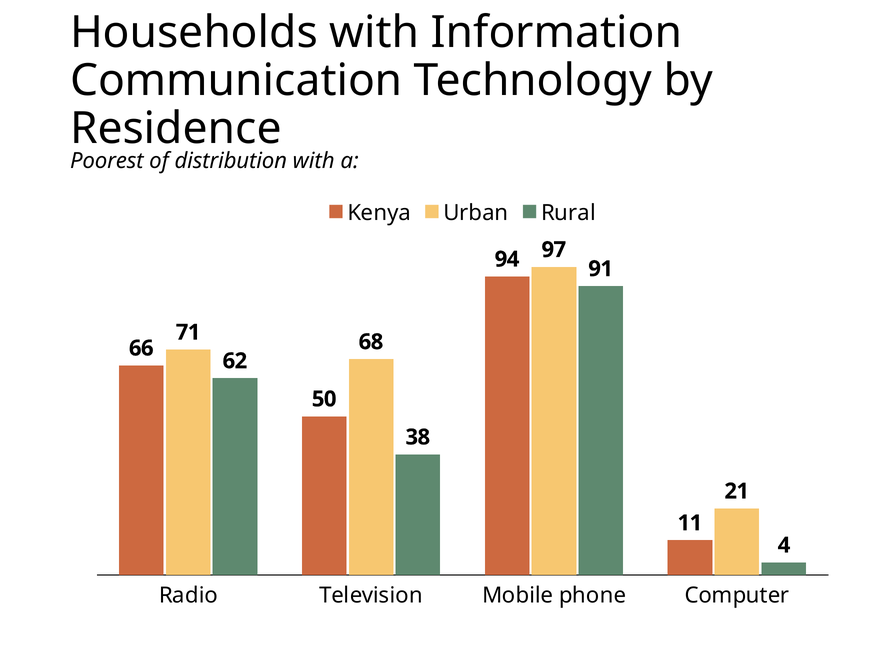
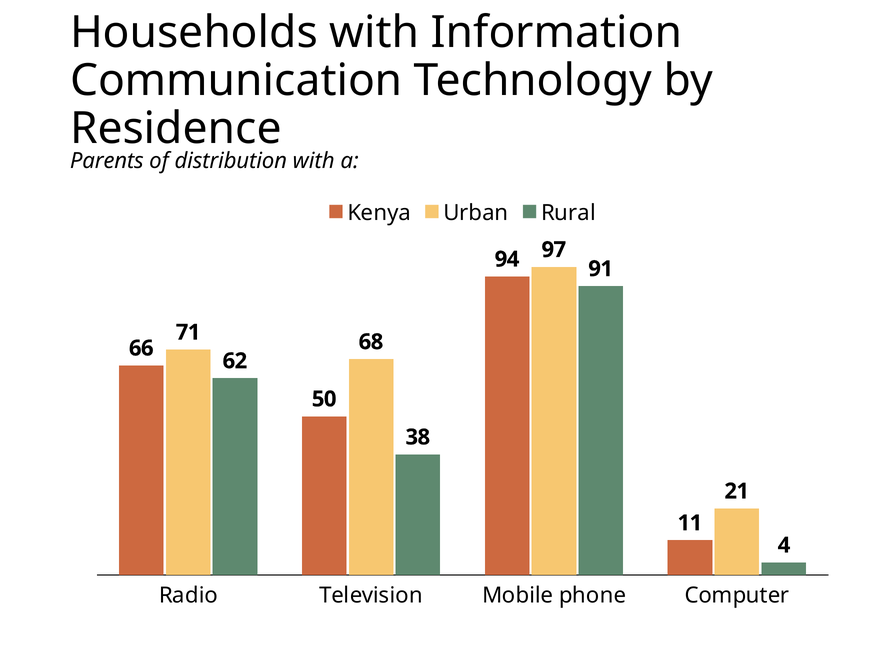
Poorest: Poorest -> Parents (107, 161)
